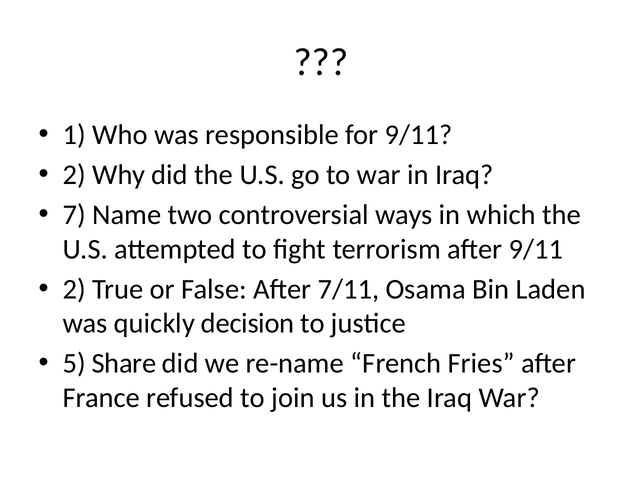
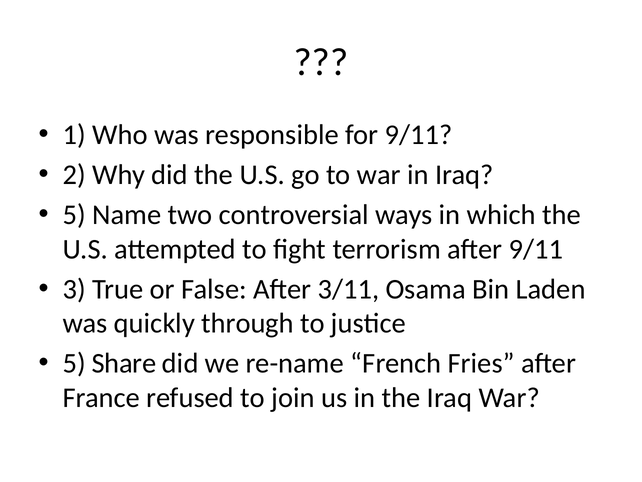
7: 7 -> 5 (74, 215)
2: 2 -> 3 (74, 289)
7/11: 7/11 -> 3/11 (348, 289)
decision: decision -> through (248, 323)
